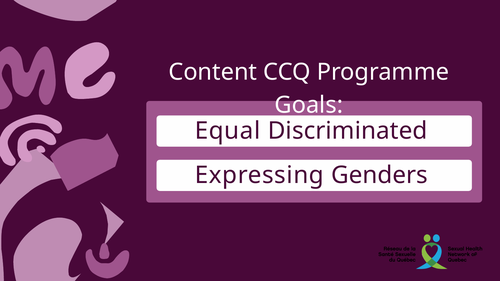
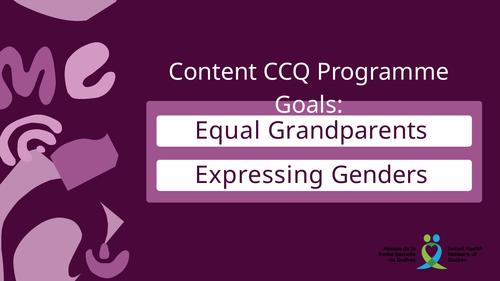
Discriminated: Discriminated -> Grandparents (348, 131)
